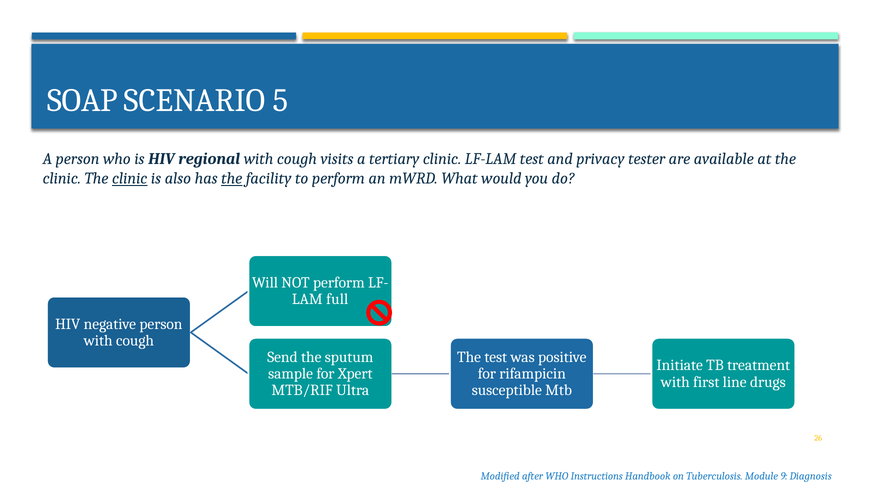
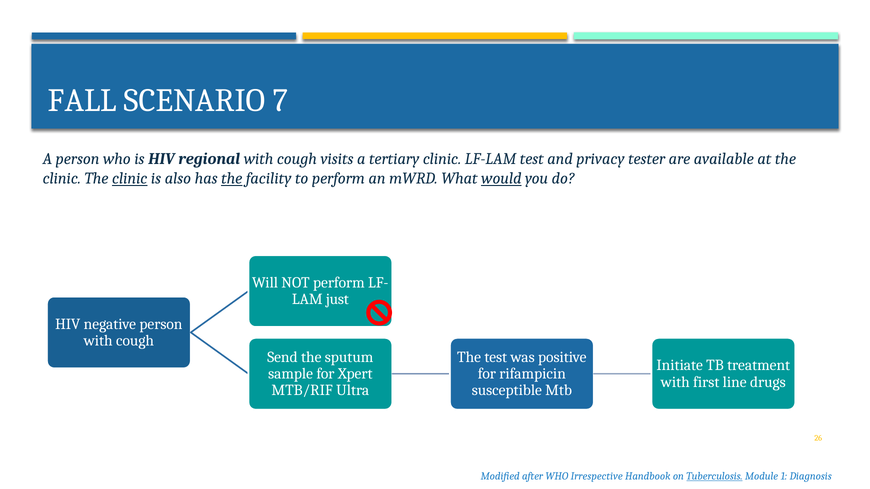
SOAP: SOAP -> FALL (82, 101)
5: 5 -> 7 (280, 101)
would underline: none -> present (501, 179)
full: full -> just (337, 300)
Instructions: Instructions -> Irrespective (597, 477)
Tuberculosis underline: none -> present (714, 477)
9: 9 -> 1 (784, 477)
